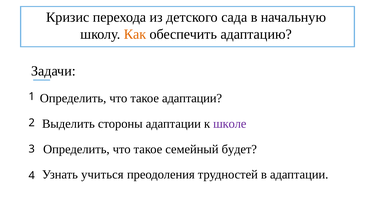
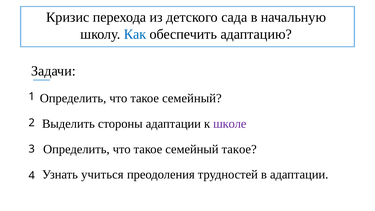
Как colour: orange -> blue (135, 34)
адаптации: адаптации -> семейный (192, 98)
семейный будет: будет -> такое (239, 149)
